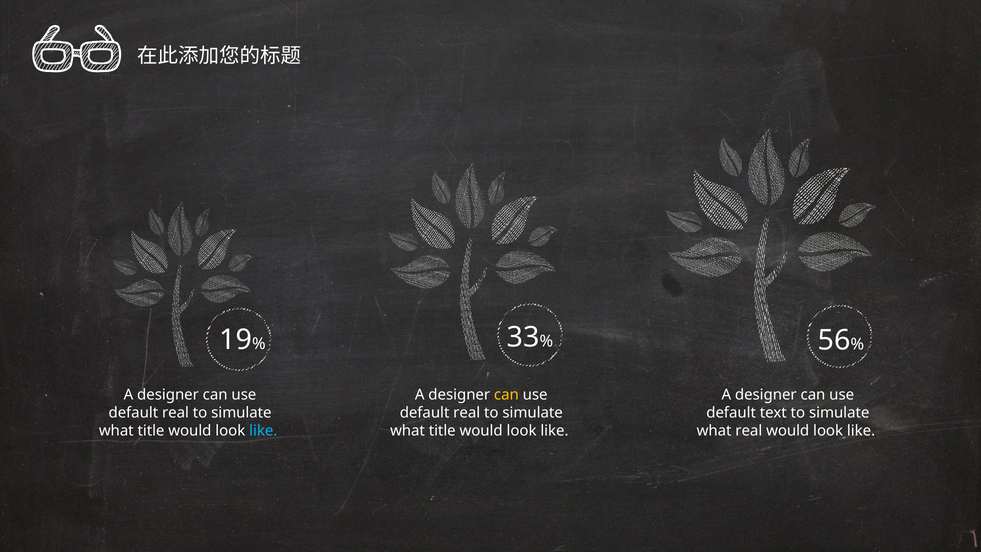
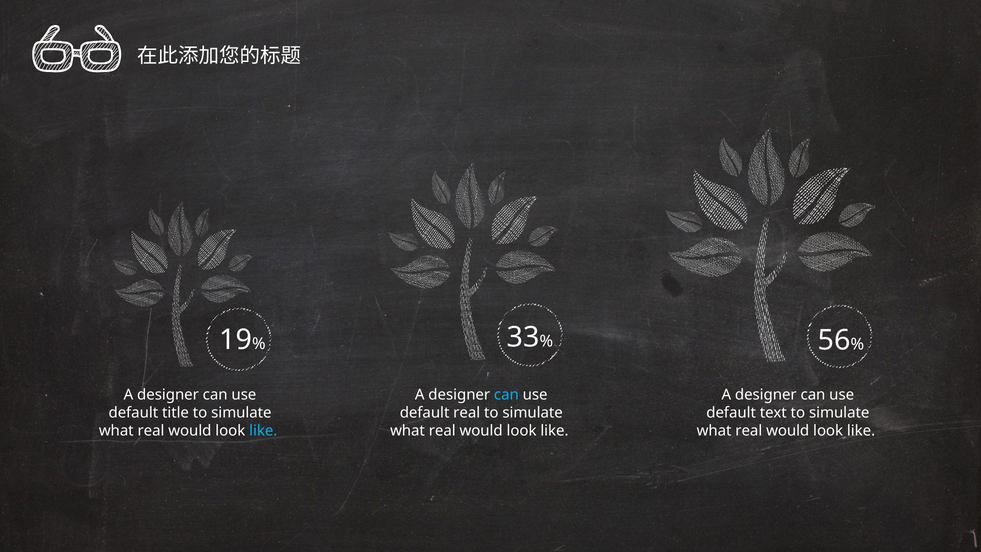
can colour: yellow -> light blue (506, 395)
real: real -> title (175, 413)
title: title -> real (151, 431)
title: title -> real (442, 431)
